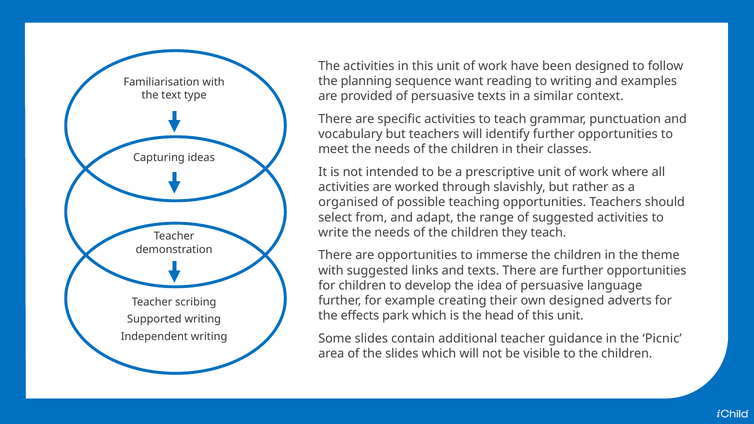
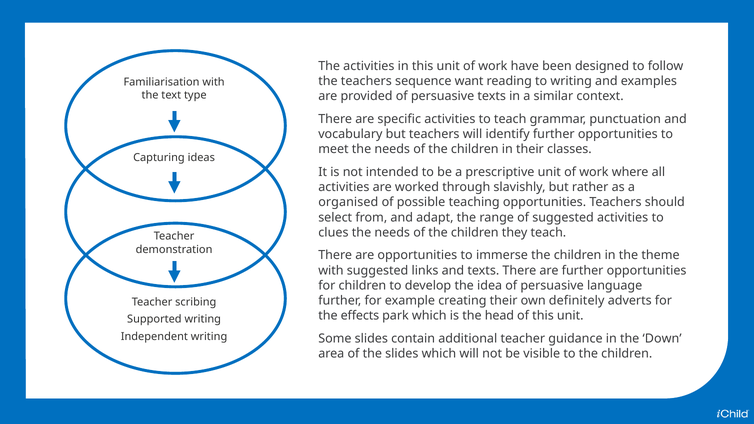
the planning: planning -> teachers (366, 81)
write: write -> clues (333, 232)
own designed: designed -> definitely (577, 301)
Picnic: Picnic -> Down (662, 339)
